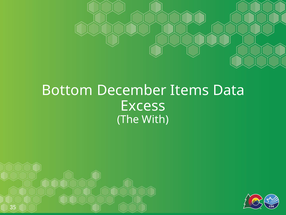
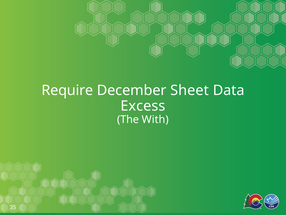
Bottom: Bottom -> Require (67, 90)
Items: Items -> Sheet (190, 90)
